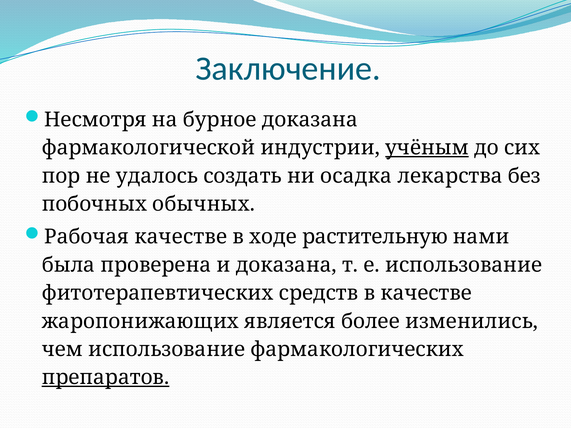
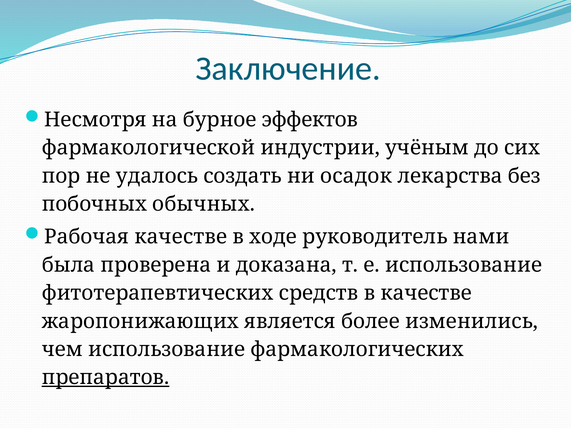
бурное доказана: доказана -> эффектов (310, 120)
учёным underline: present -> none (427, 148)
осадка: осадка -> осадок (356, 176)
растительную: растительную -> руководитель (375, 237)
